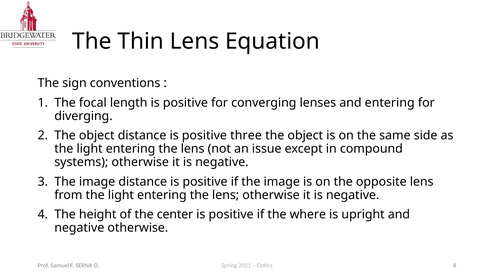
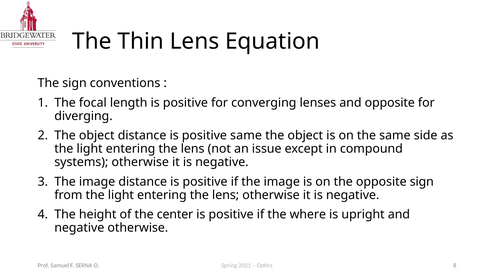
and entering: entering -> opposite (390, 103)
positive three: three -> same (246, 135)
opposite lens: lens -> sign (422, 182)
